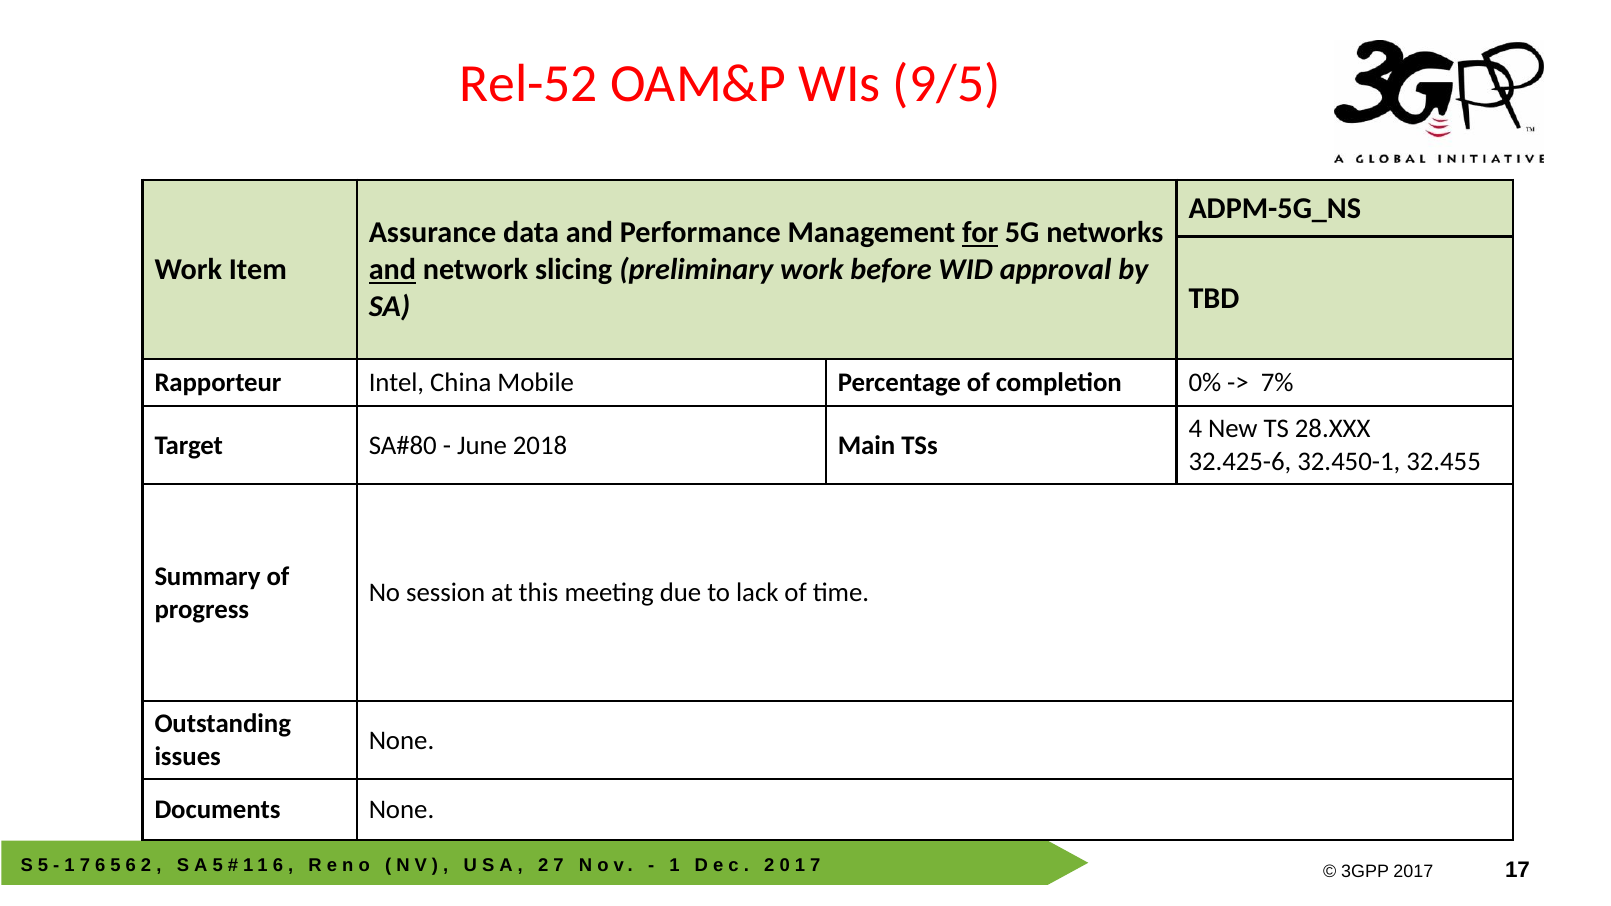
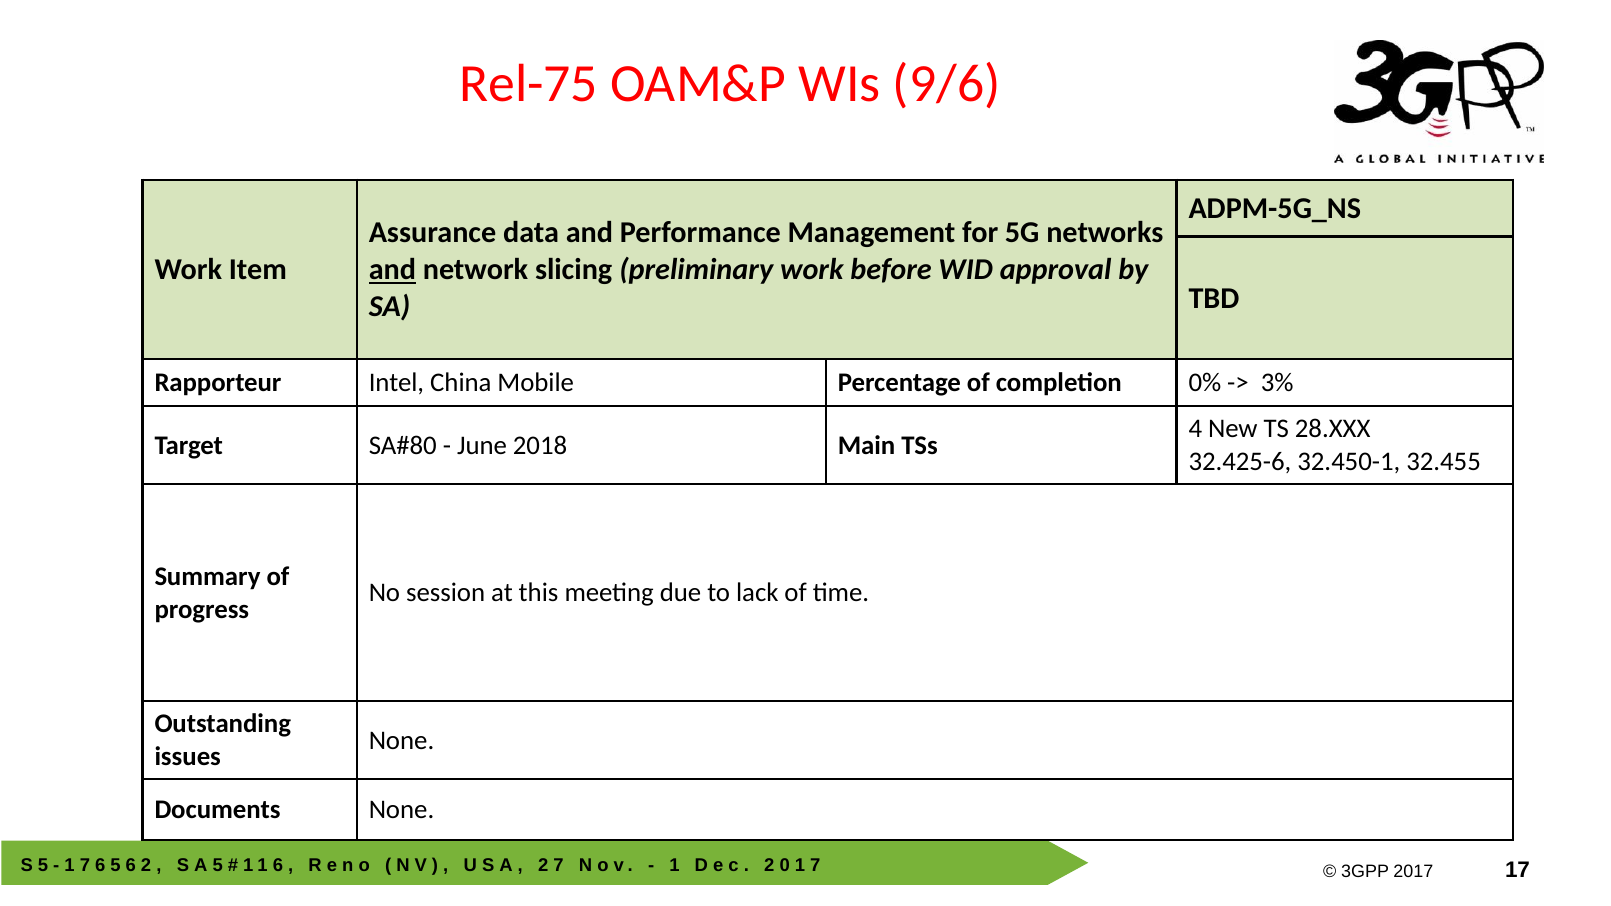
Rel-52: Rel-52 -> Rel-75 (529, 83)
9/5: 9/5 -> 9/6 (947, 83)
for underline: present -> none (980, 233)
7%: 7% -> 3% (1277, 383)
